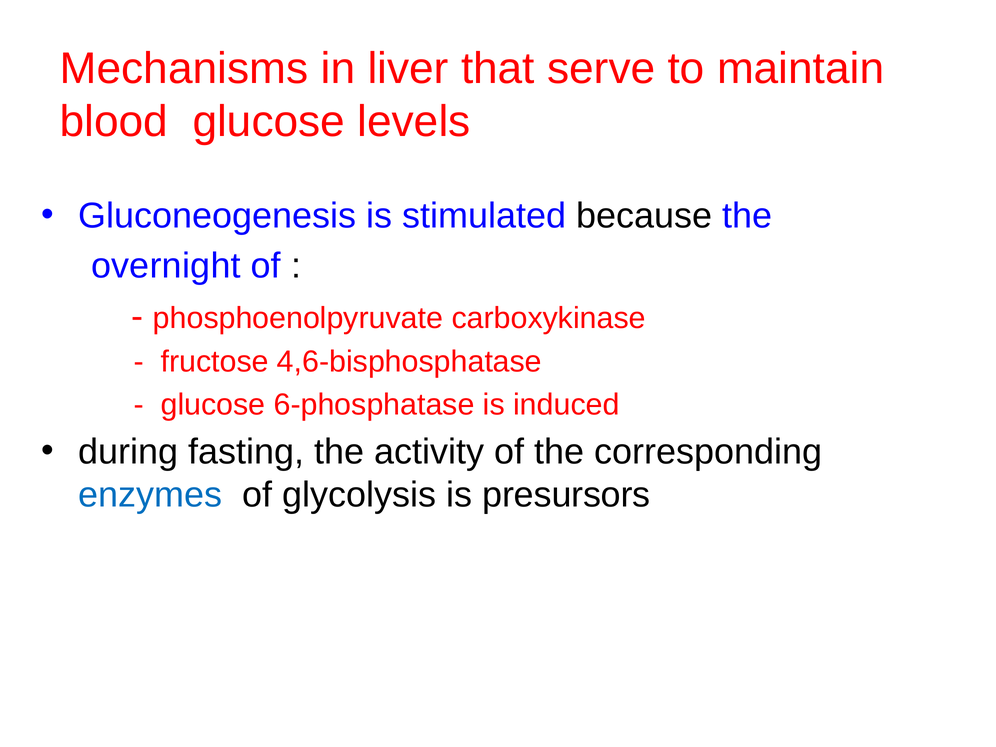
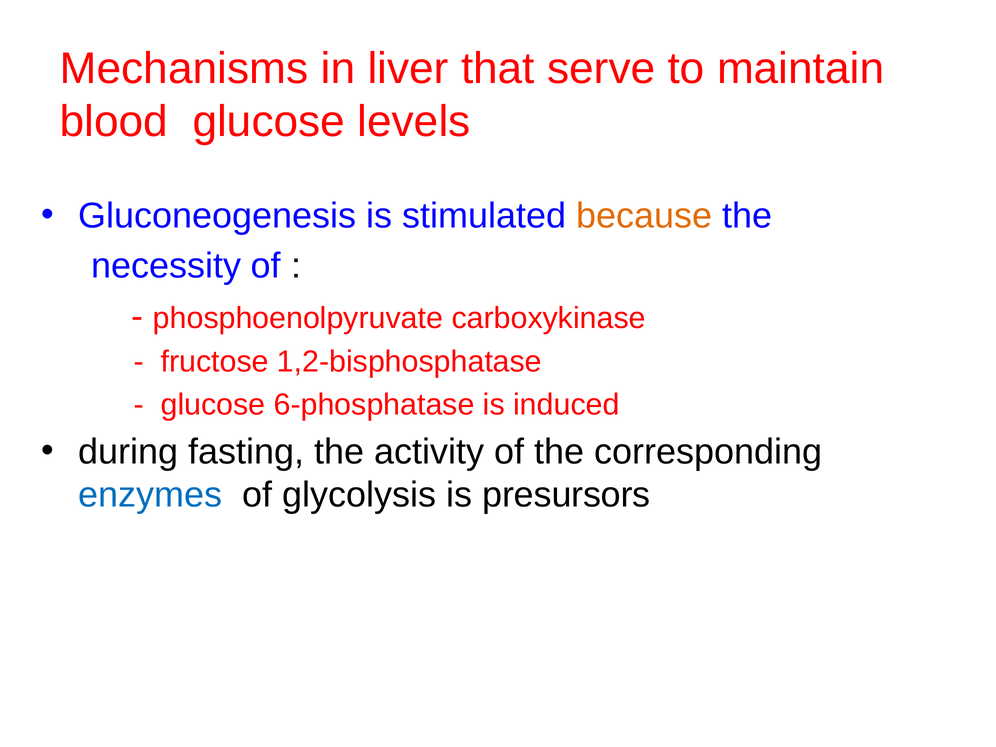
because colour: black -> orange (644, 216)
overnight: overnight -> necessity (166, 266)
4,6-bisphosphatase: 4,6-bisphosphatase -> 1,2-bisphosphatase (409, 362)
